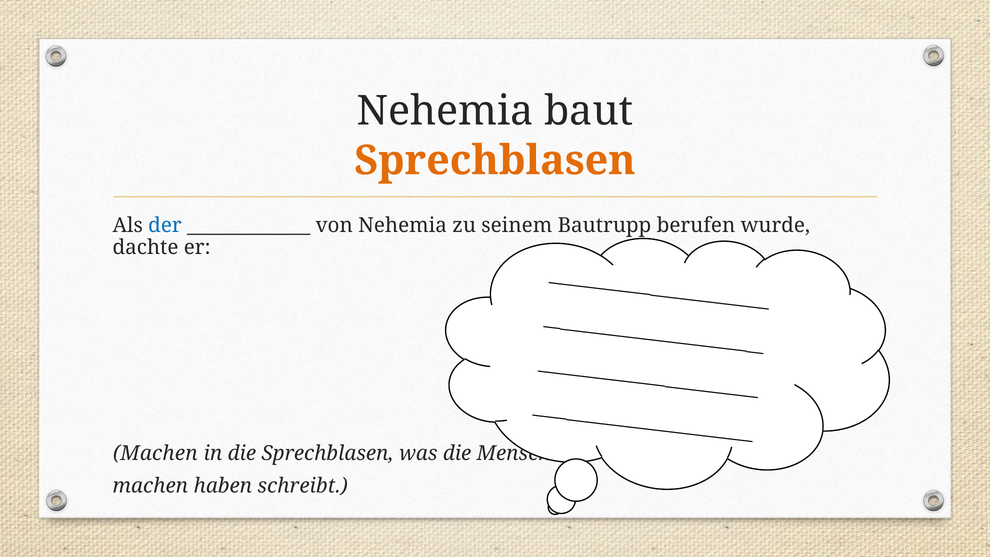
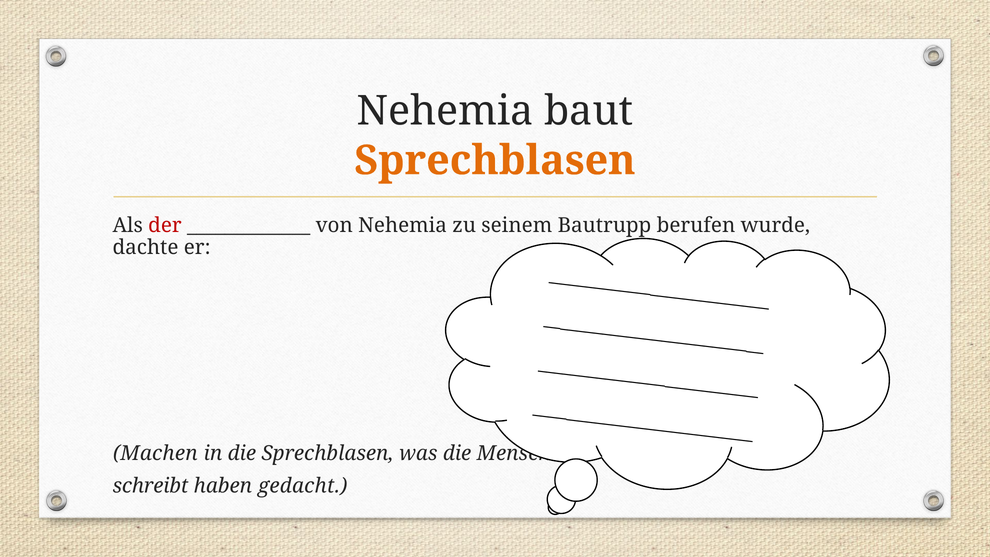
der colour: blue -> red (165, 225)
machen: machen -> schreibt (150, 486)
schreibt: schreibt -> gedacht (303, 486)
